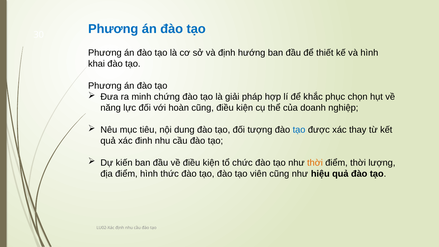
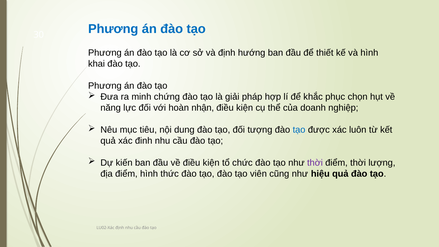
hoàn cũng: cũng -> nhận (203, 108)
thay: thay -> luôn (358, 130)
thời colour: orange -> purple (315, 163)
